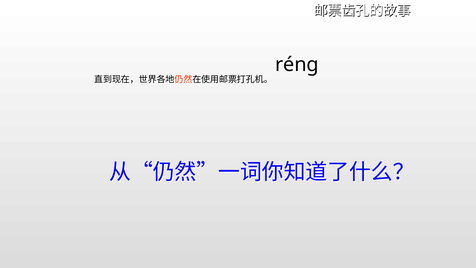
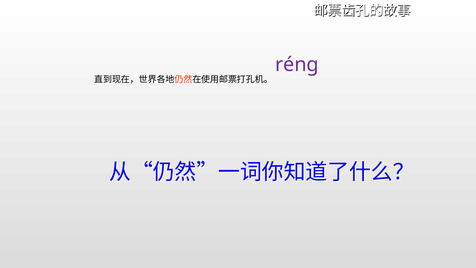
réng colour: black -> purple (297, 65)
